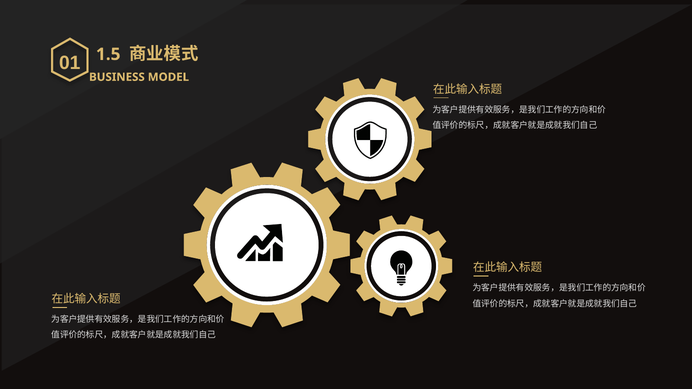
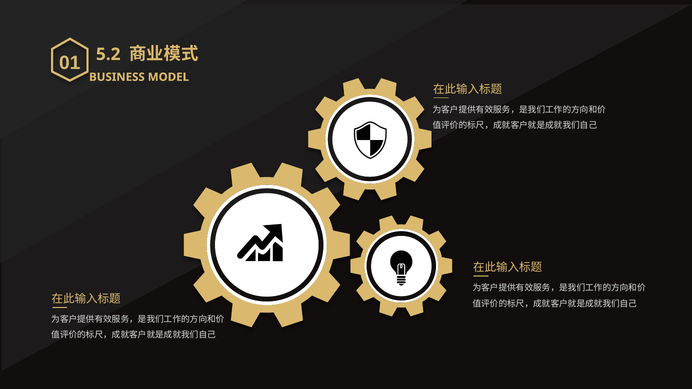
1.5: 1.5 -> 5.2 (108, 54)
